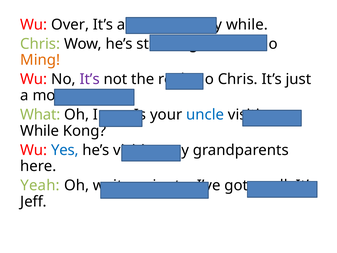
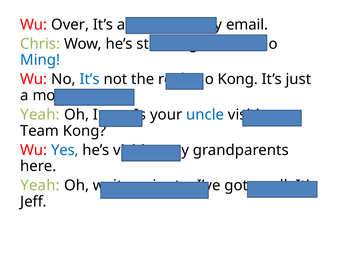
while: while -> email (247, 25)
Ming colour: orange -> blue (40, 60)
It’s colour: purple -> blue (90, 79)
Chris: Chris -> Kong (238, 79)
What: What -> Yeah (40, 115)
While: While -> Team (40, 131)
